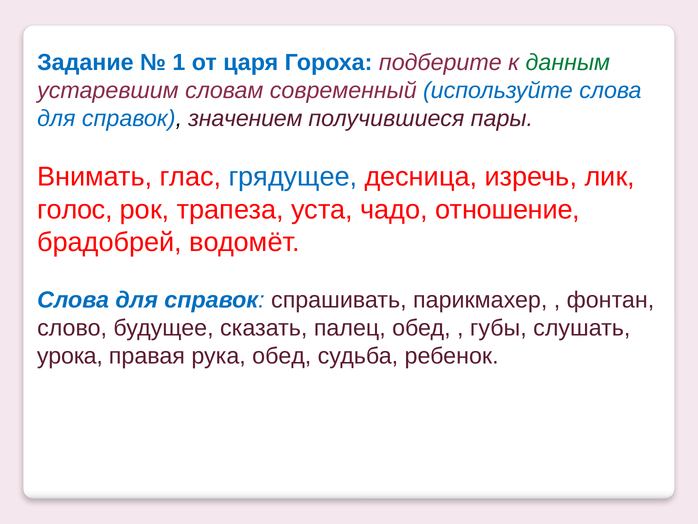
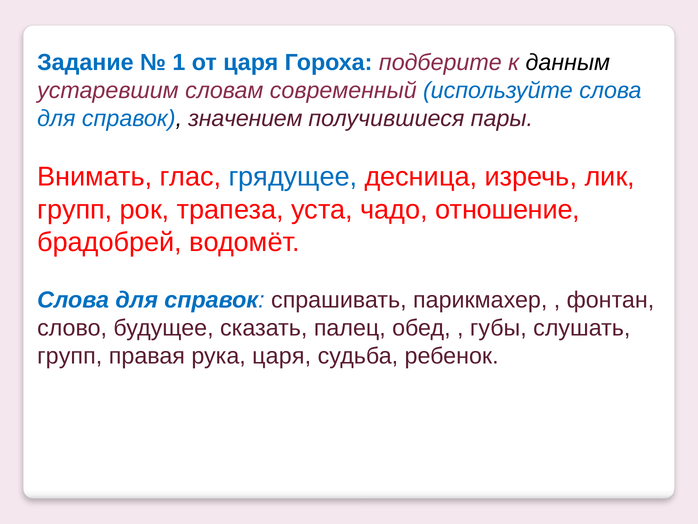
данным colour: green -> black (568, 63)
голос: голос -> групп (75, 209)
урока: урока -> групп (70, 356)
рука обед: обед -> царя (282, 356)
